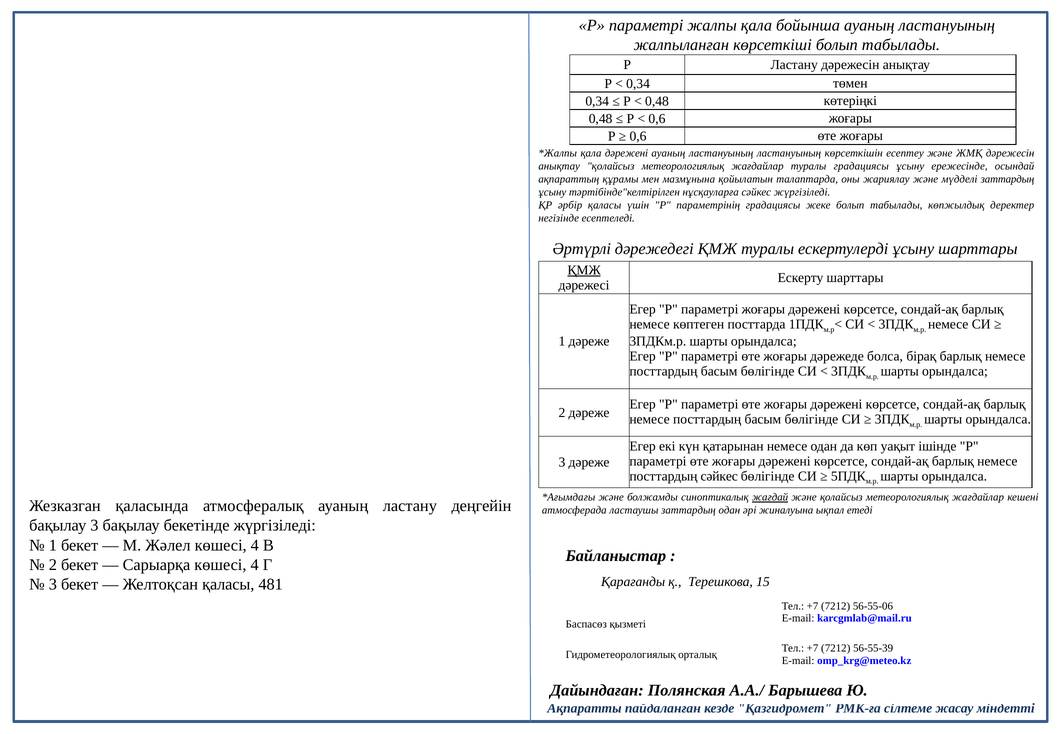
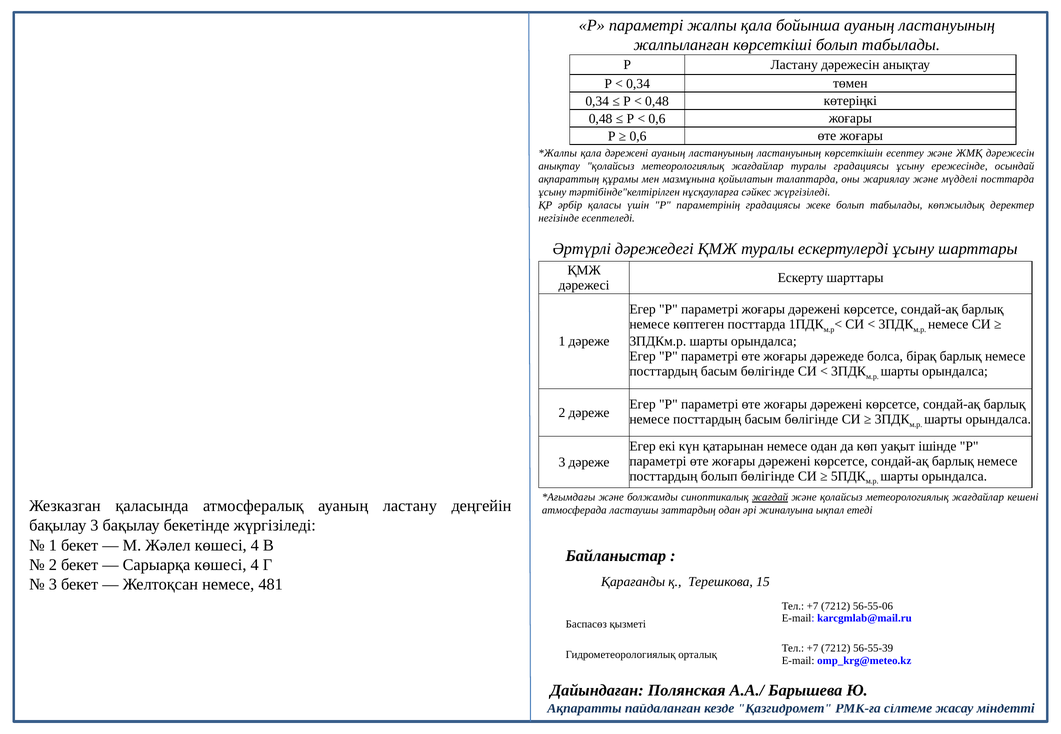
мүдделі заттардың: заттардың -> посттарда (1007, 179)
ҚМЖ underline: present -> none (584, 270)
посттардың сәйкес: сәйкес -> болып (719, 476)
Желтоқсан қаласы: қаласы -> немесе (228, 585)
